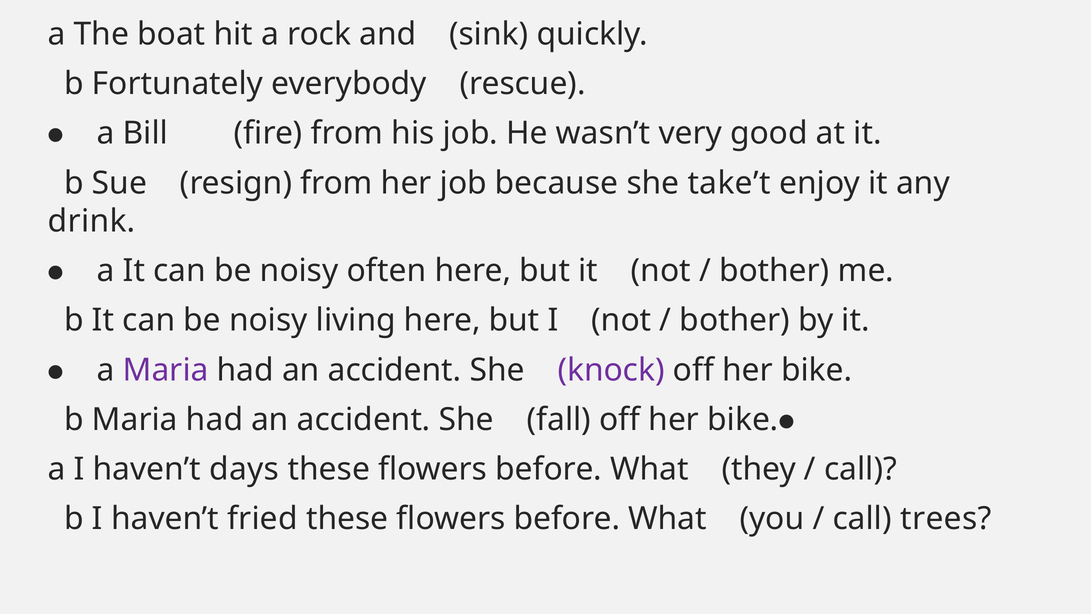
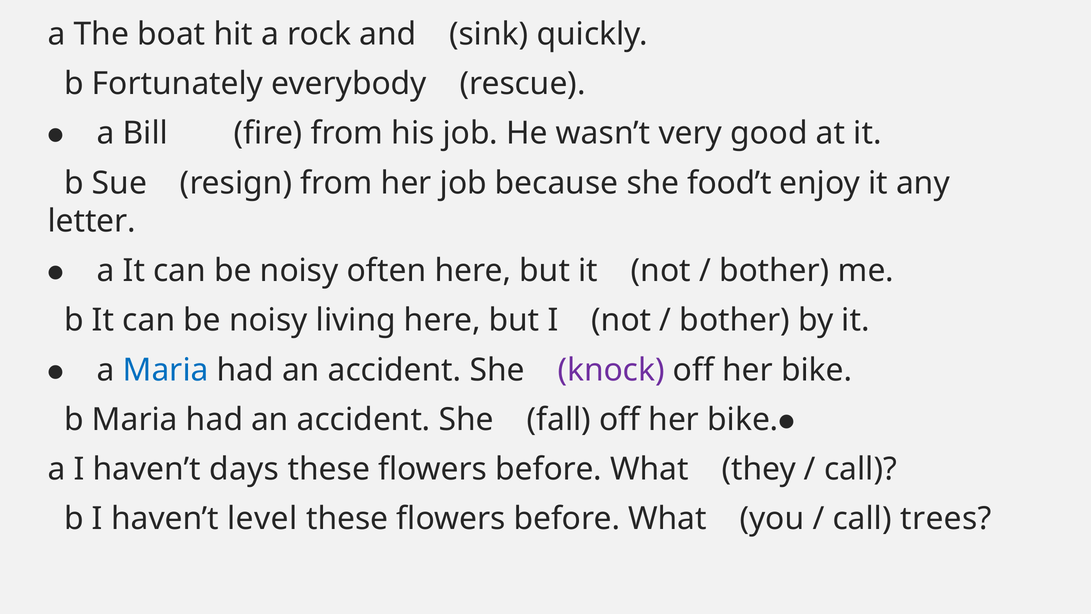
take’t: take’t -> food’t (729, 183)
drink: drink -> letter (92, 221)
Maria colour: purple -> blue (166, 370)
fried: fried -> level (262, 519)
